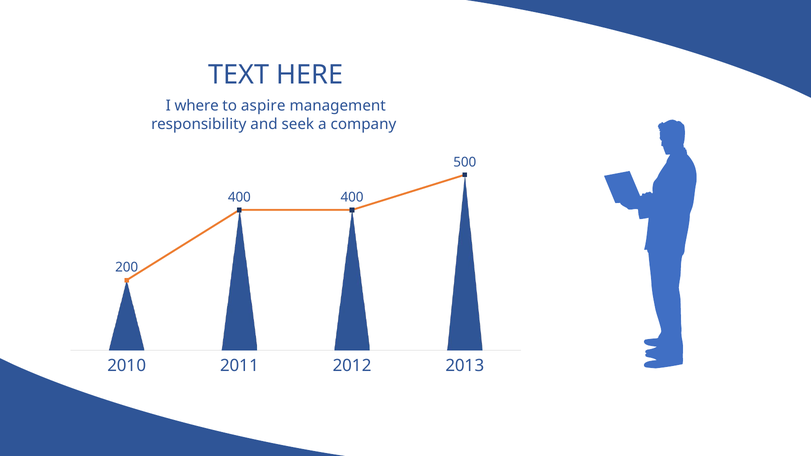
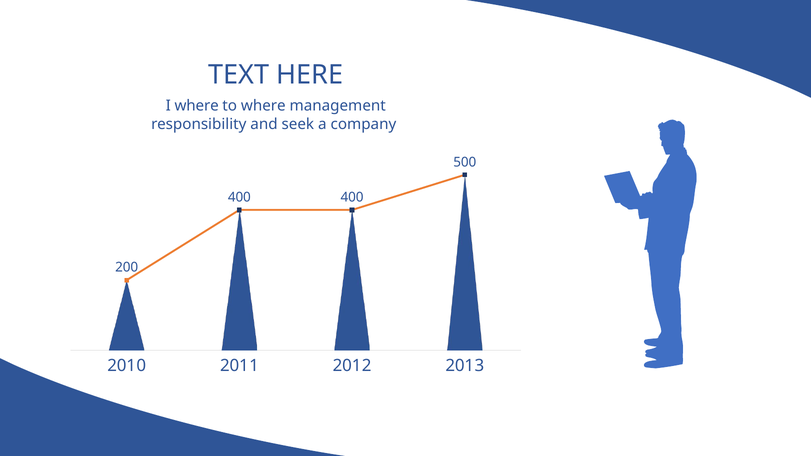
to aspire: aspire -> where (263, 106)
